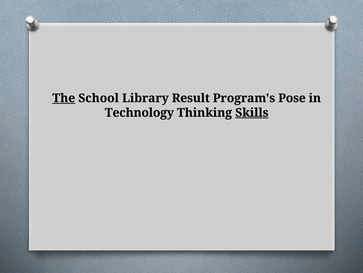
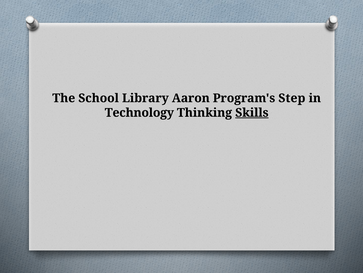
The underline: present -> none (64, 98)
Result: Result -> Aaron (191, 98)
Pose: Pose -> Step (292, 98)
